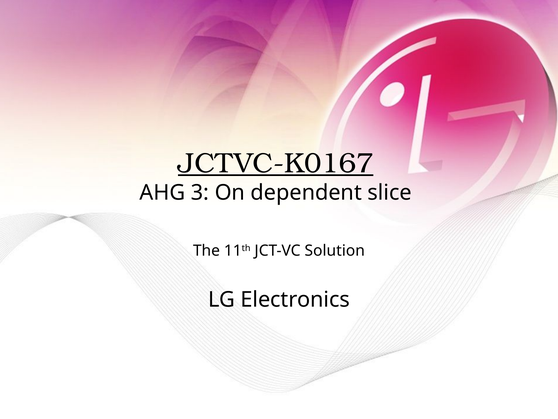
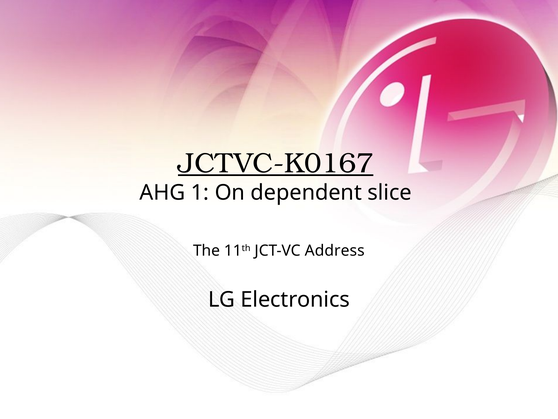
3: 3 -> 1 (200, 192)
Solution: Solution -> Address (335, 250)
